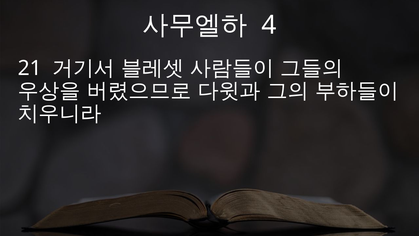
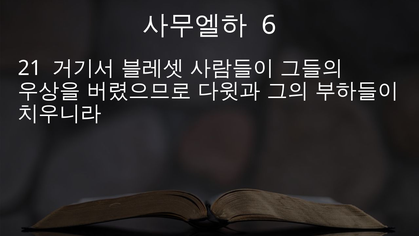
4: 4 -> 6 (269, 25)
